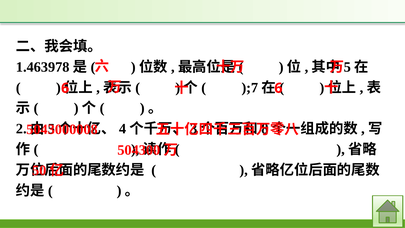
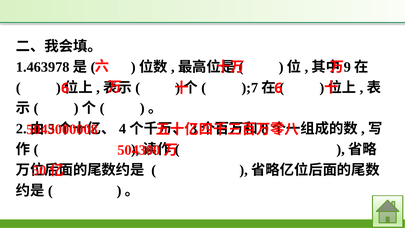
5: 5 -> 9 (347, 67)
